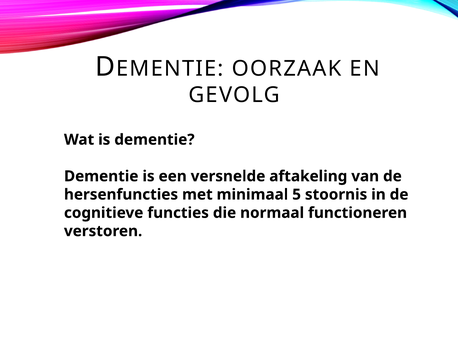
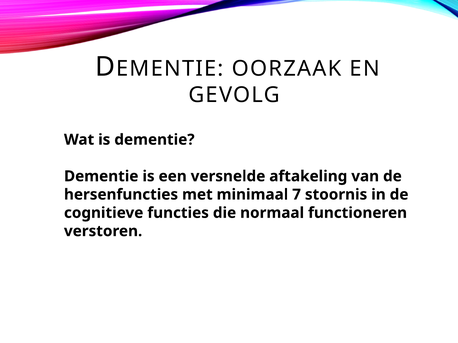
5: 5 -> 7 (297, 195)
